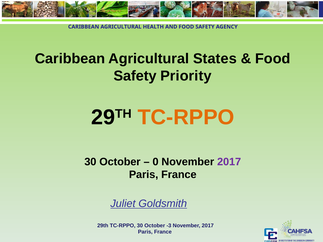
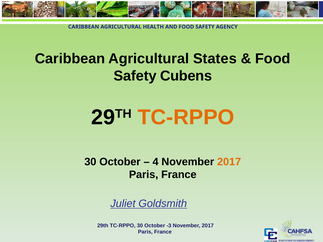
Priority: Priority -> Cubens (186, 76)
0: 0 -> 4 (156, 162)
2017 colour: purple -> orange (229, 162)
